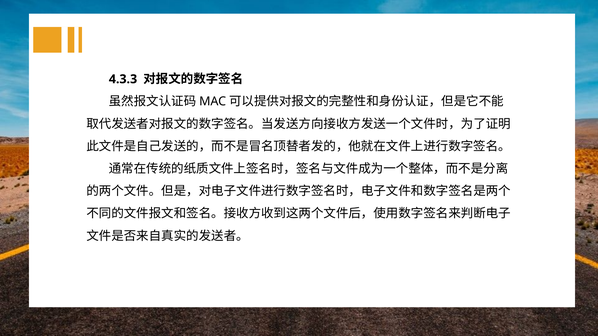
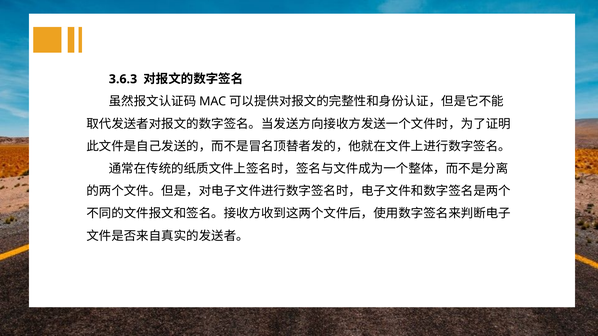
4.3.3: 4.3.3 -> 3.6.3 (123, 79)
